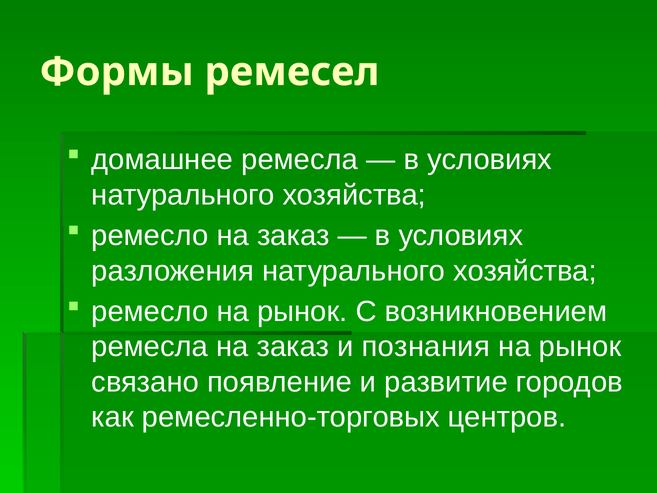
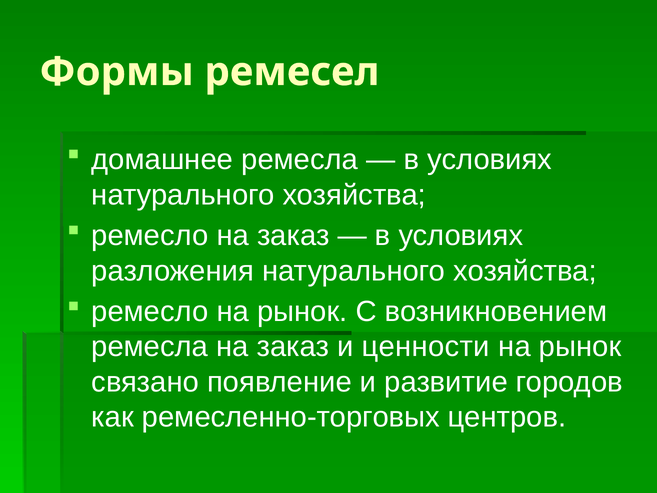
познания: познания -> ценности (426, 347)
